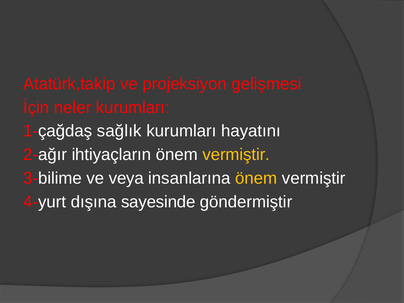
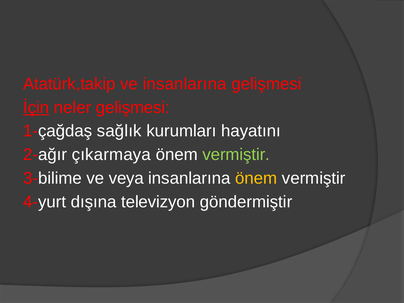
ve projeksiyon: projeksiyon -> insanlarına (185, 84)
İçin underline: none -> present (36, 108)
neler kurumları: kurumları -> gelişmesi (133, 108)
ihtiyaçların: ihtiyaçların -> çıkarmaya (111, 155)
vermiştir colour: yellow -> light green (236, 155)
sayesinde: sayesinde -> televizyon (158, 202)
